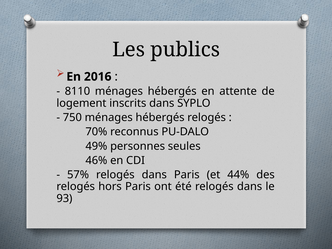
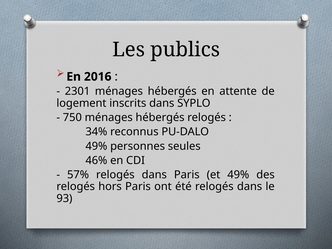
8110: 8110 -> 2301 (77, 91)
70%: 70% -> 34% (96, 132)
et 44%: 44% -> 49% (238, 175)
